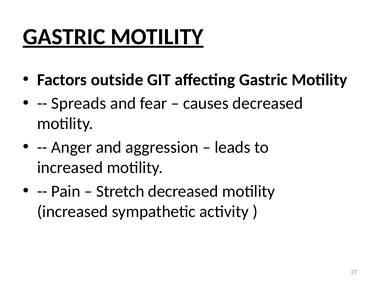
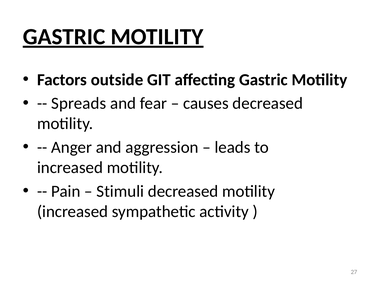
Stretch: Stretch -> Stimuli (120, 191)
